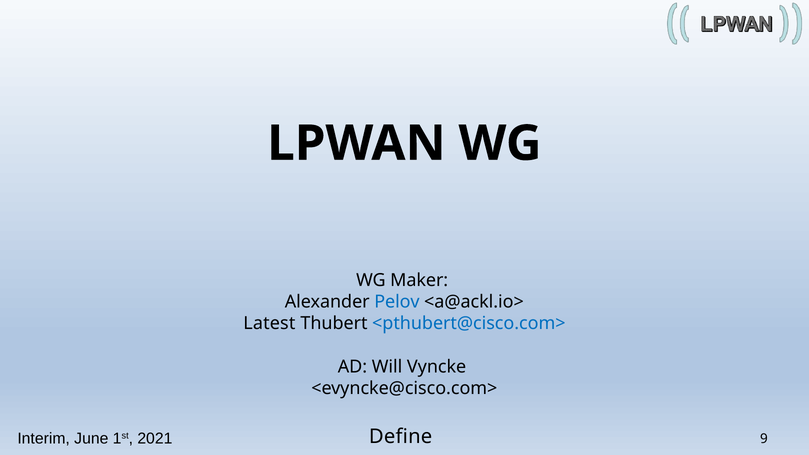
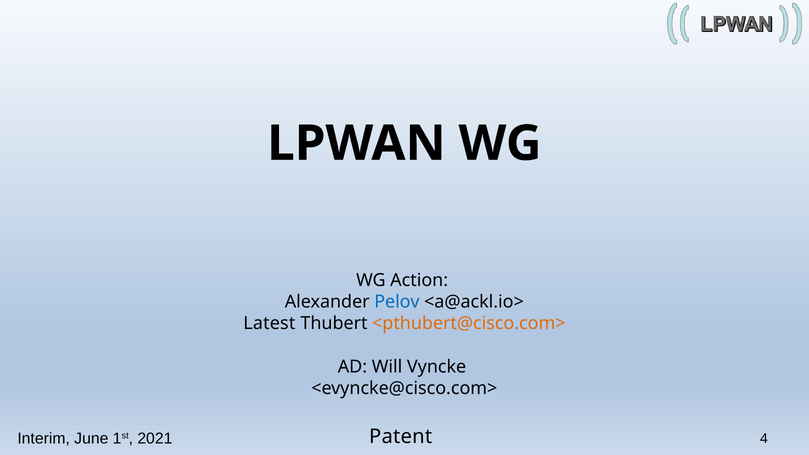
Maker: Maker -> Action (419, 280)
<pthubert@cisco.com> colour: blue -> orange (469, 324)
9: 9 -> 4 (764, 439)
Define: Define -> Patent (401, 437)
